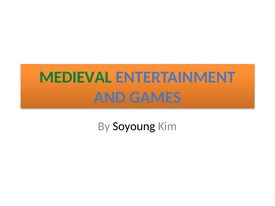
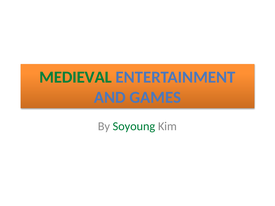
Soyoung colour: black -> green (134, 126)
